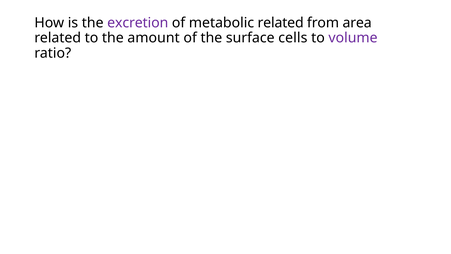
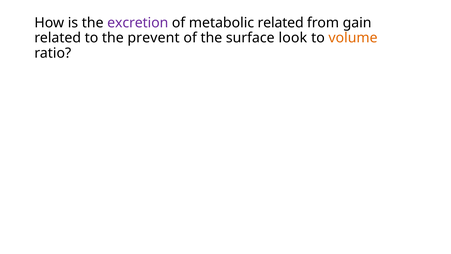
area: area -> gain (357, 23)
amount: amount -> prevent (154, 38)
cells: cells -> look (293, 38)
volume colour: purple -> orange (353, 38)
